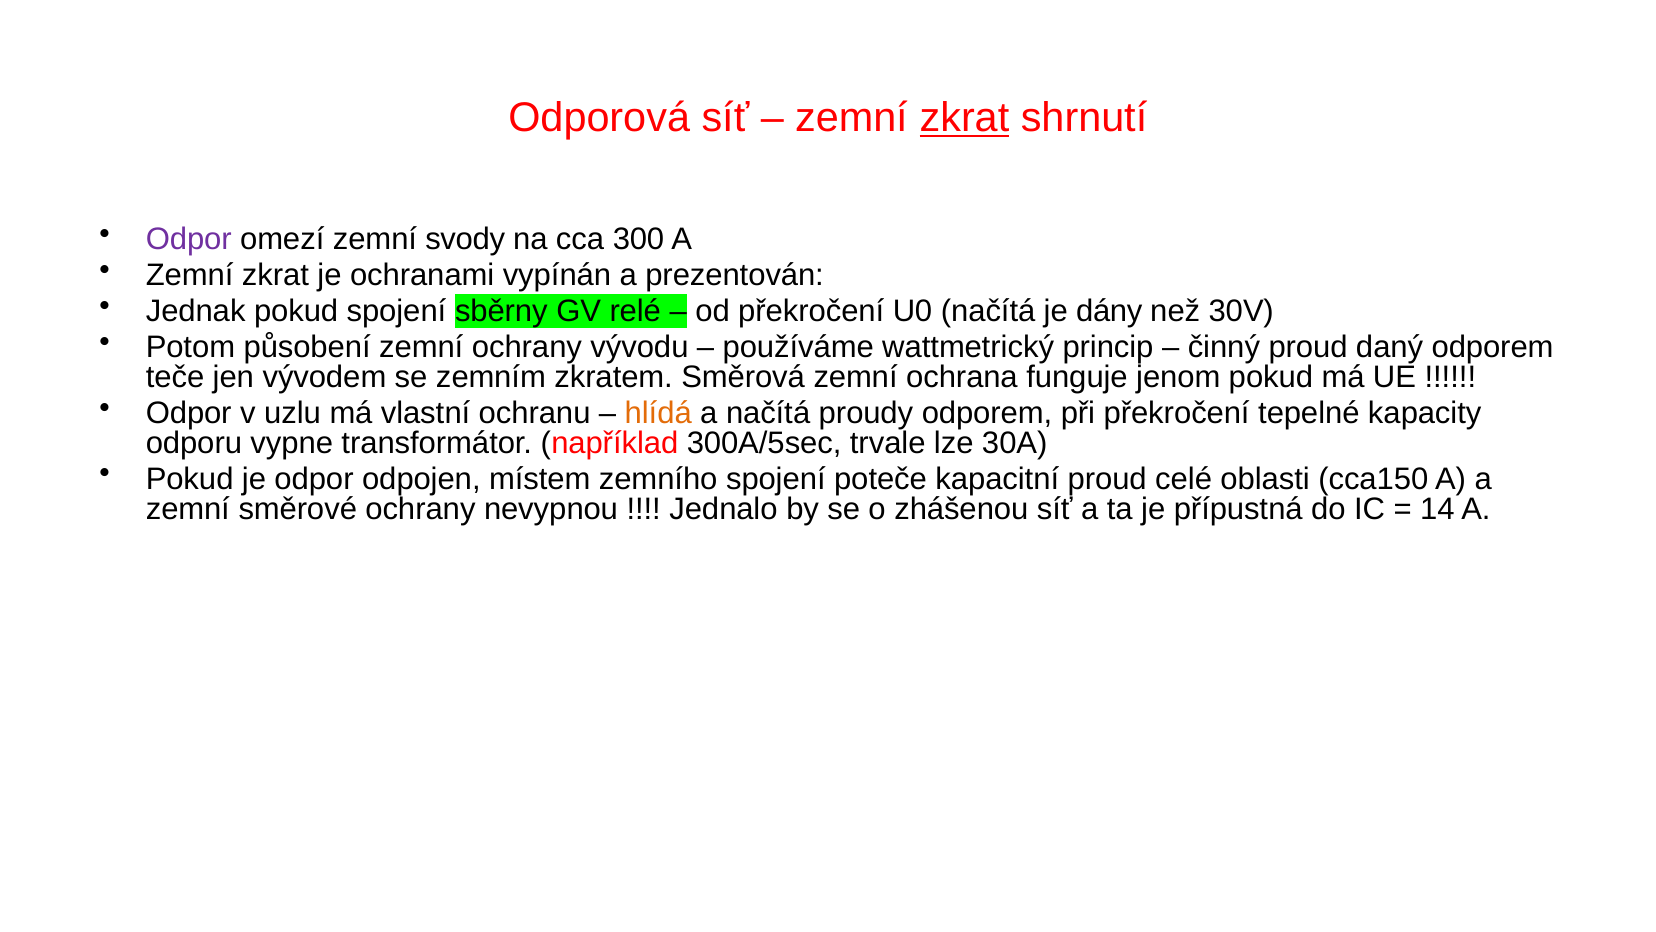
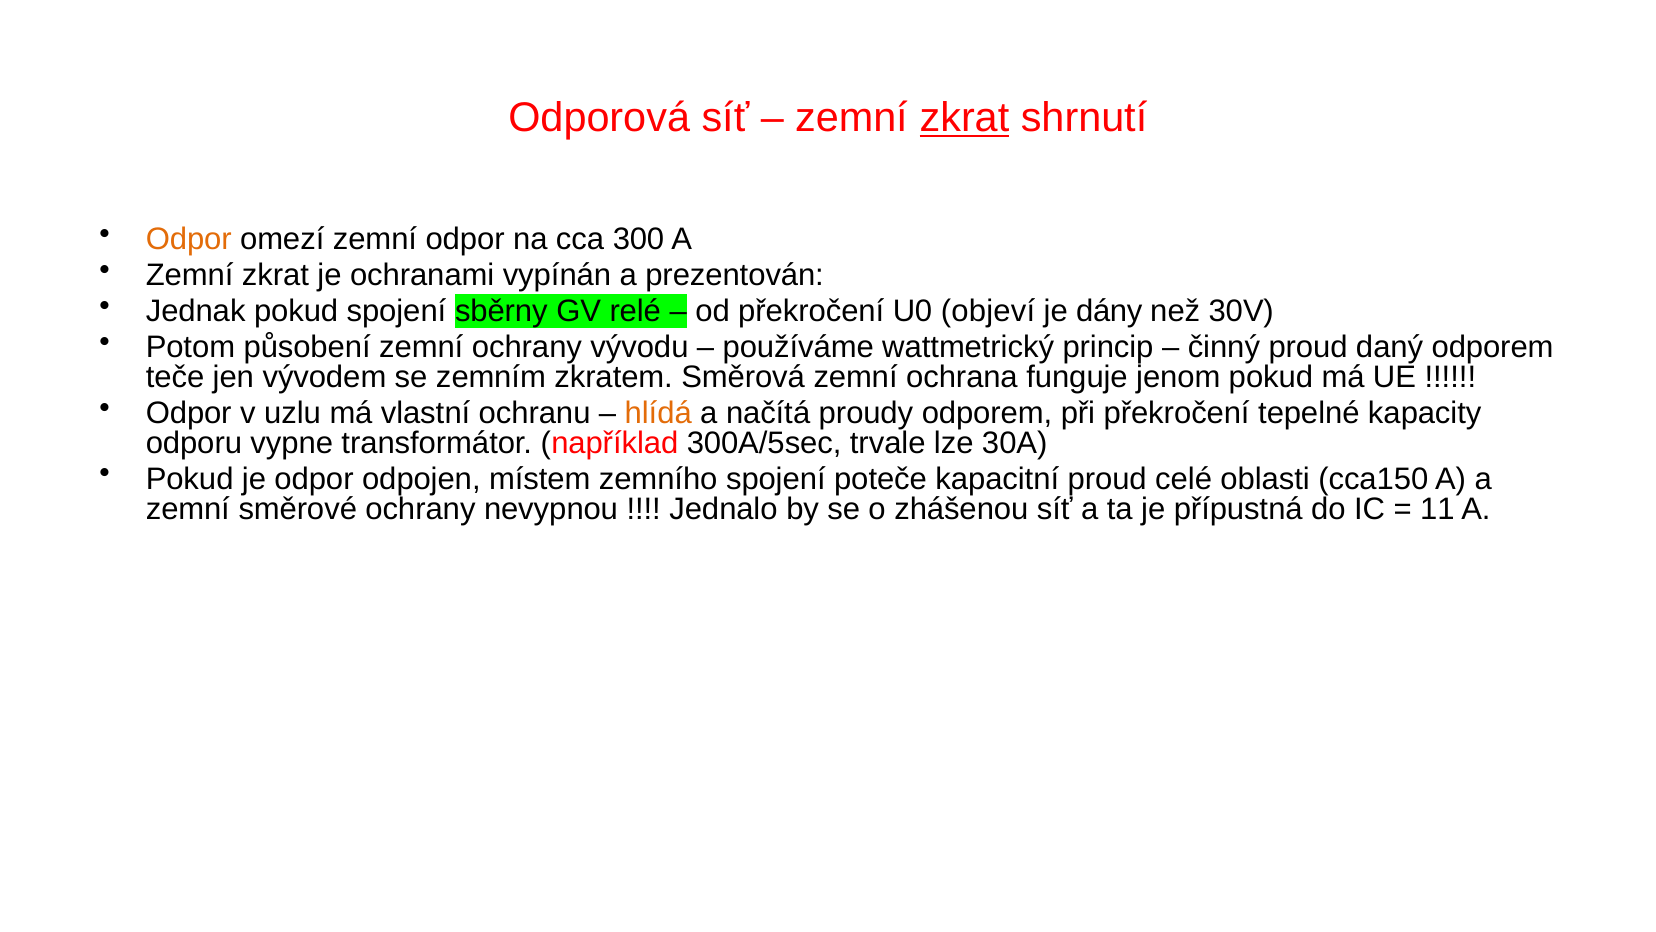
Odpor colour: purple -> orange (189, 239)
zemní svody: svody -> odpor (465, 239)
U0 načítá: načítá -> objeví (988, 311)
14: 14 -> 11 (1437, 509)
